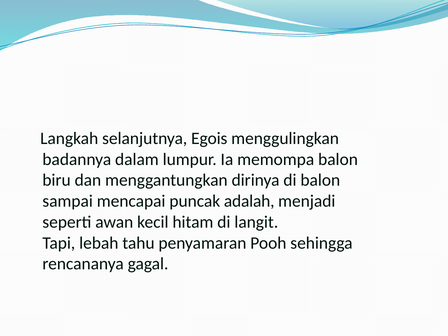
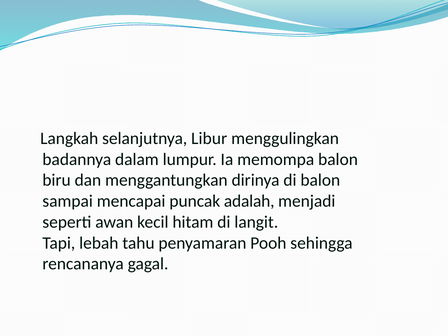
Egois: Egois -> Libur (209, 138)
